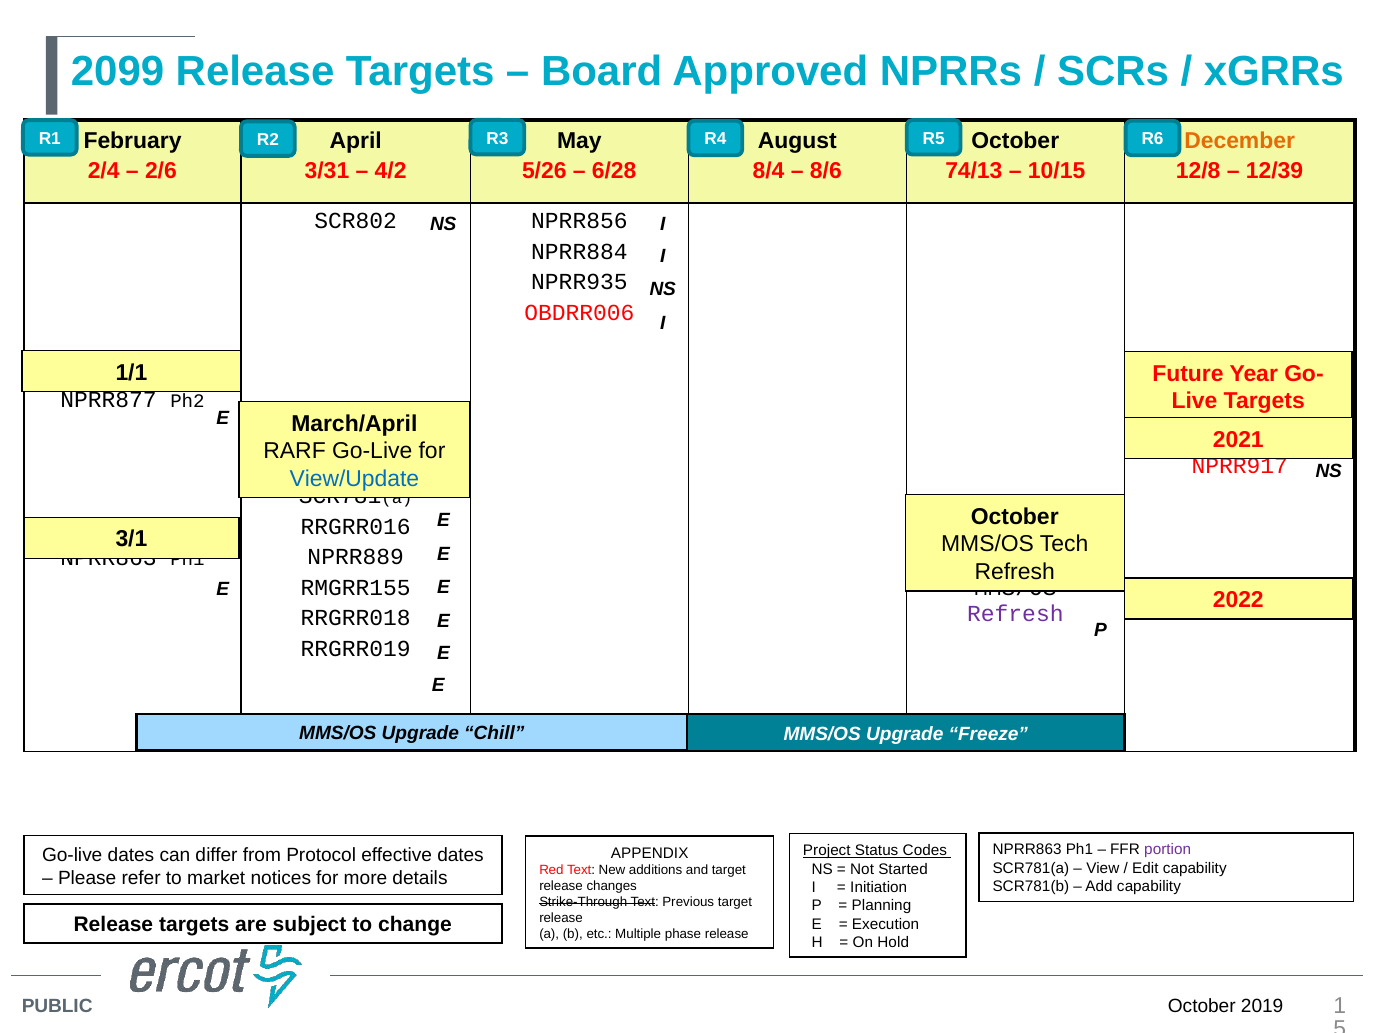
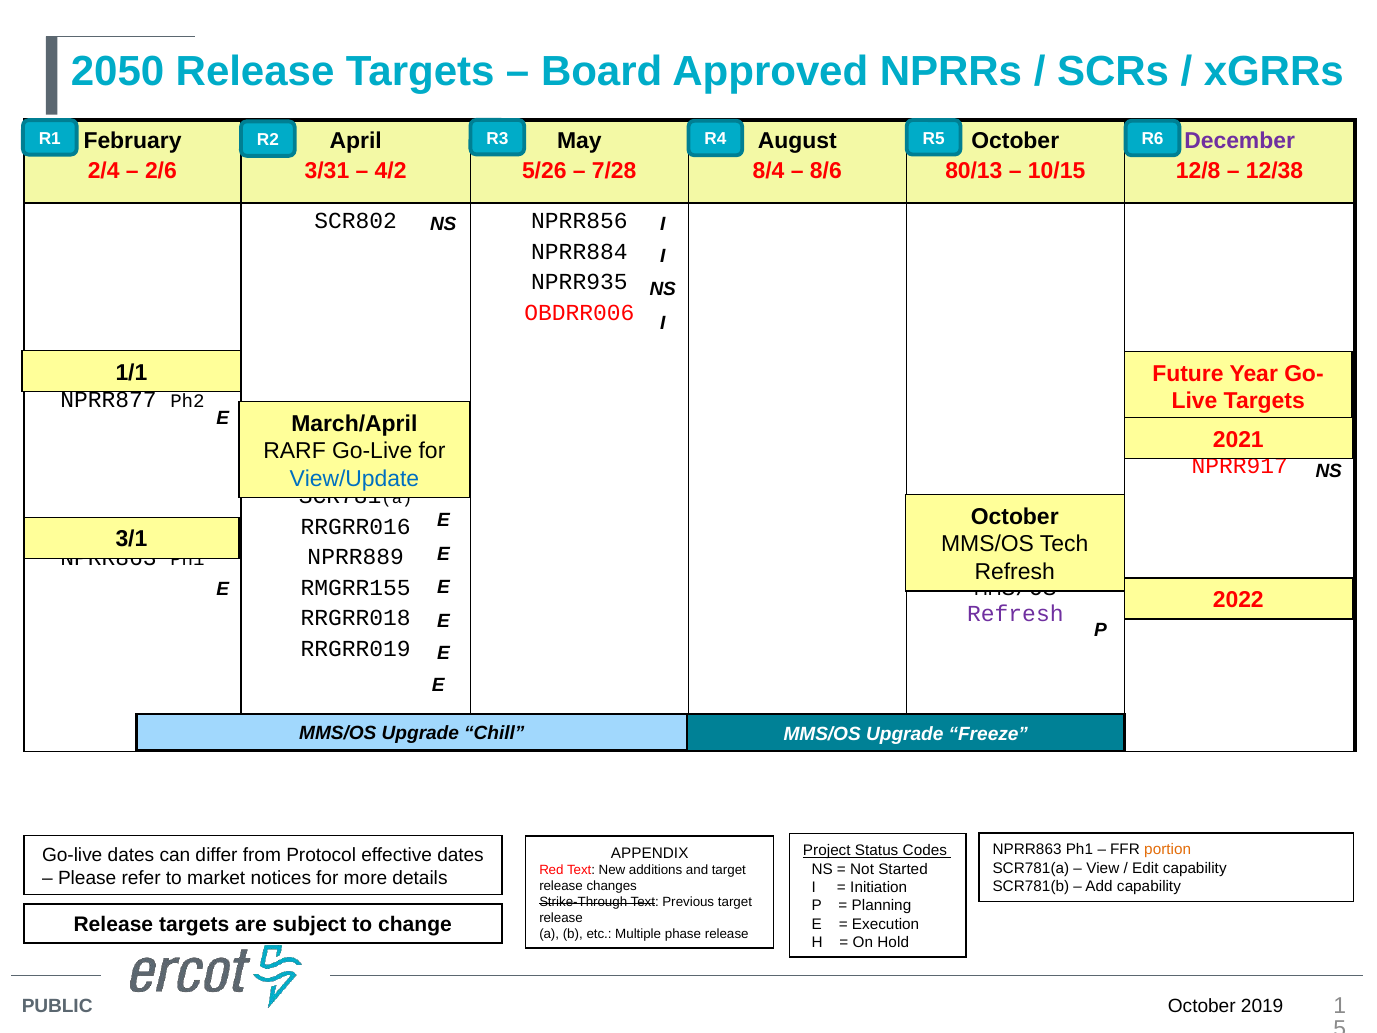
2099: 2099 -> 2050 (118, 72)
December colour: orange -> purple (1240, 140)
6/28: 6/28 -> 7/28 (614, 171)
74/13: 74/13 -> 80/13 (974, 171)
12/39: 12/39 -> 12/38 (1274, 171)
portion colour: purple -> orange (1168, 850)
